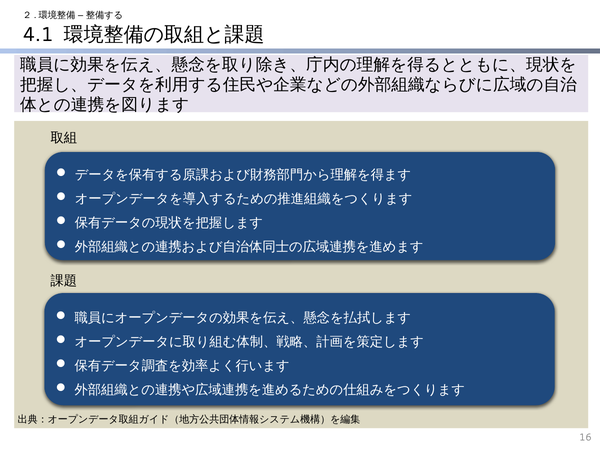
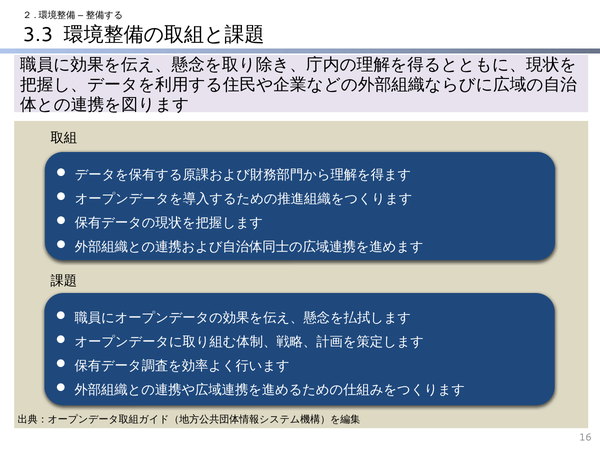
4.1: 4.1 -> 3.3 (38, 34)
